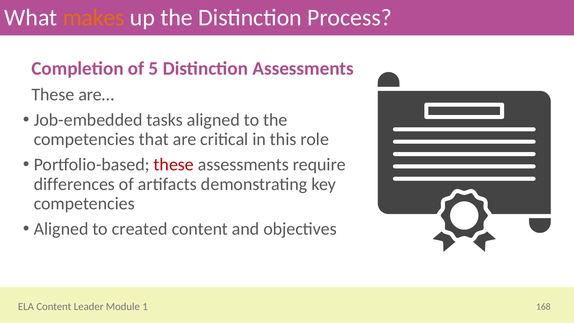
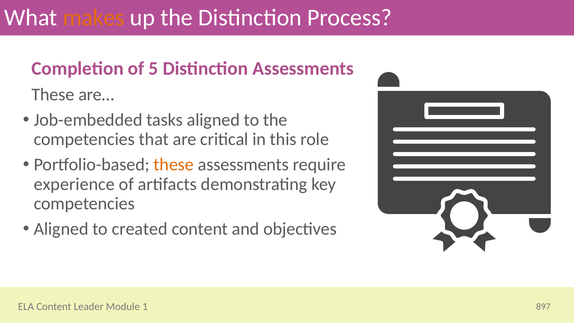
these colour: red -> orange (174, 165)
differences: differences -> experience (74, 184)
168: 168 -> 897 (543, 306)
